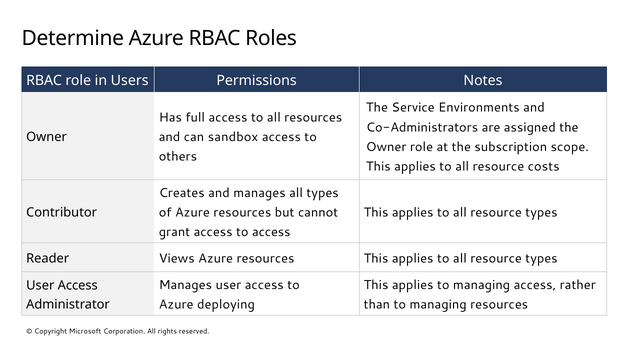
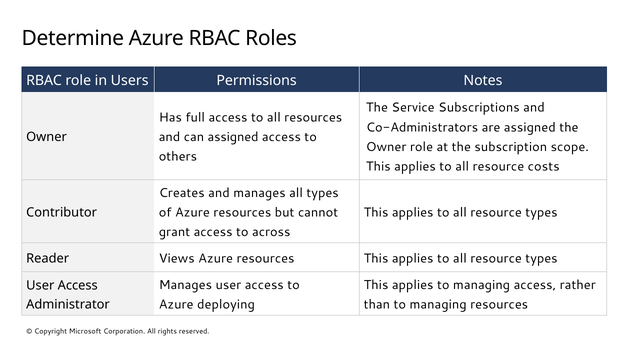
Environments: Environments -> Subscriptions (479, 108)
can sandbox: sandbox -> assigned (233, 137)
to access: access -> across (271, 232)
